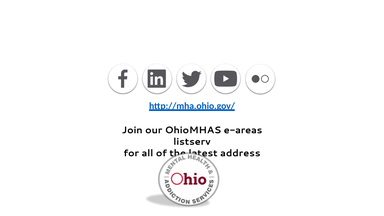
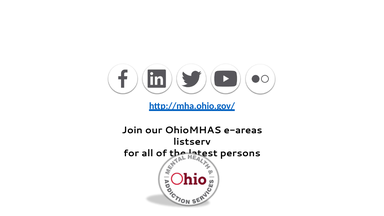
address: address -> persons (240, 153)
